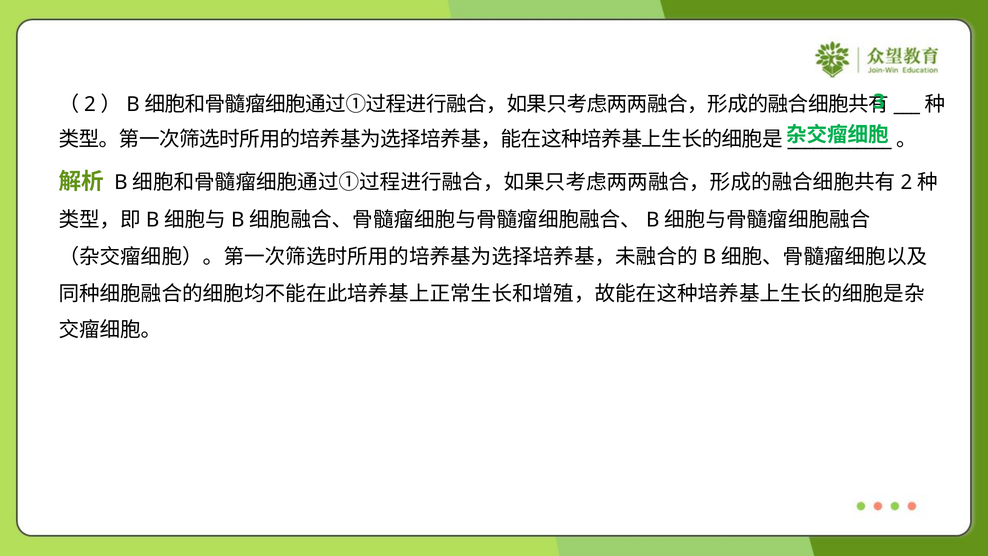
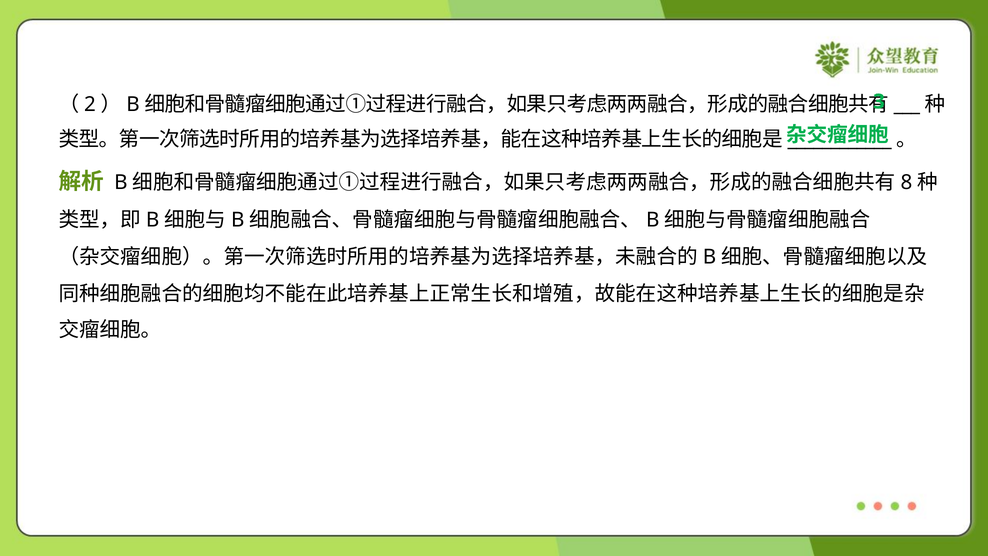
2: 2 -> 8 (906, 182)
